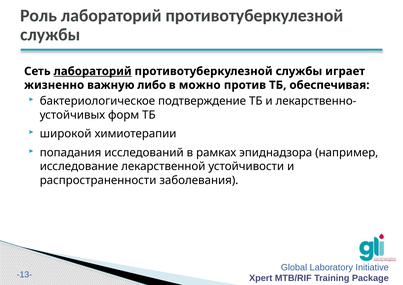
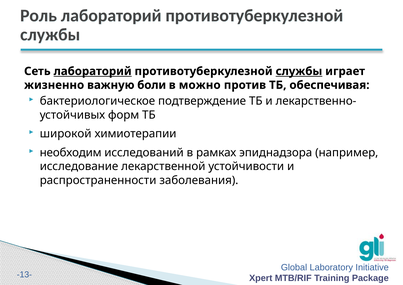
службы underline: none -> present (299, 71)
либо: либо -> боли (152, 85)
попадания: попадания -> необходим (71, 152)
